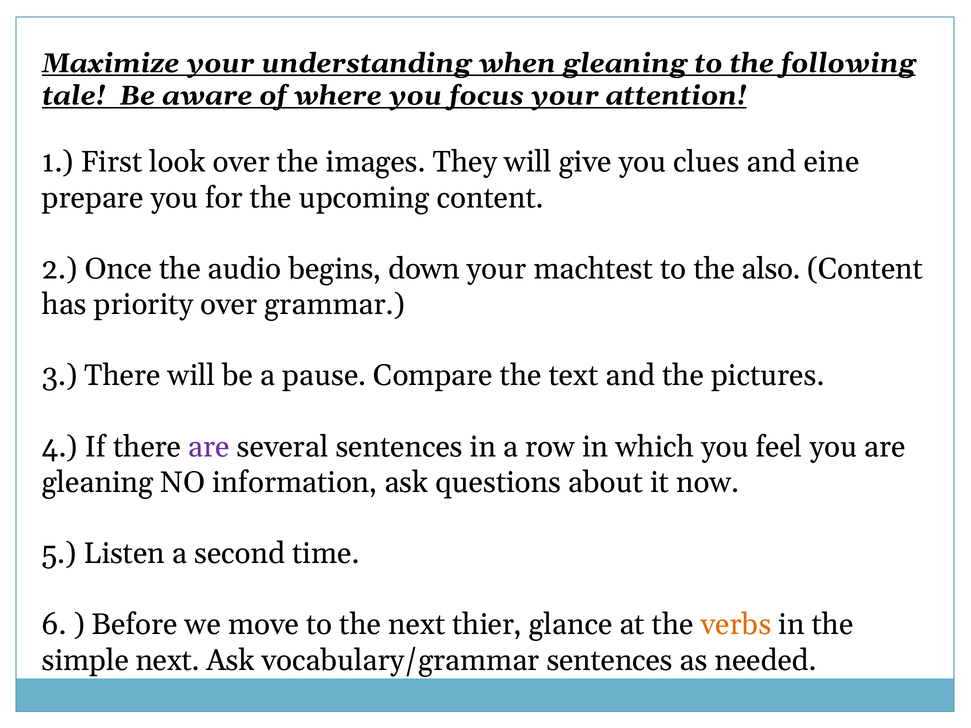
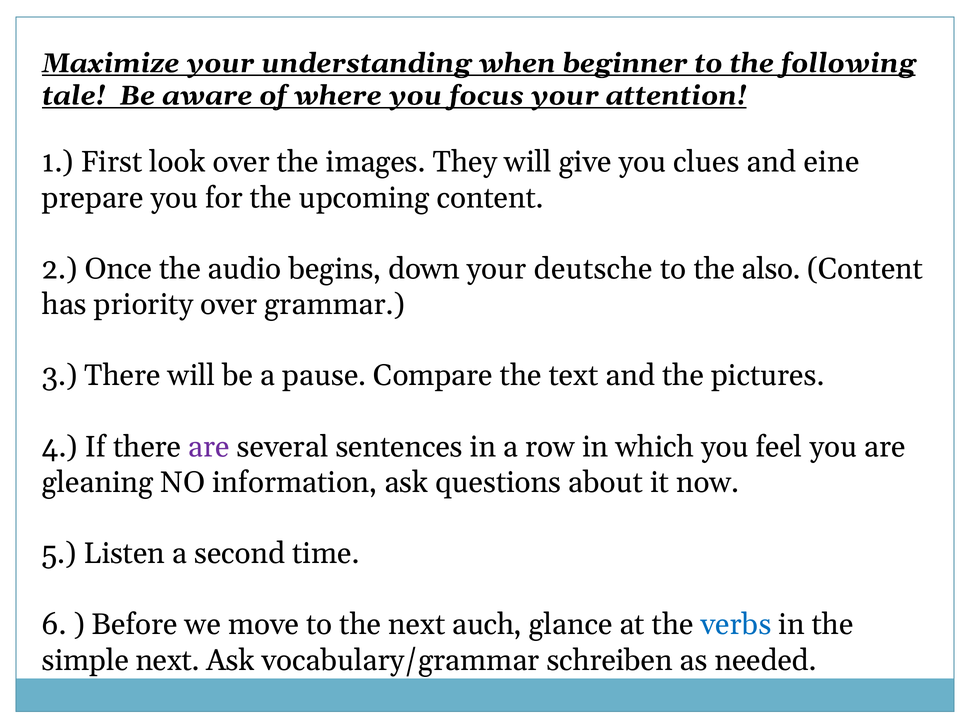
when gleaning: gleaning -> beginner (625, 63)
machtest: machtest -> deutsche (593, 269)
thier: thier -> auch (487, 625)
verbs colour: orange -> blue (736, 625)
vocabulary/grammar sentences: sentences -> schreiben (610, 661)
